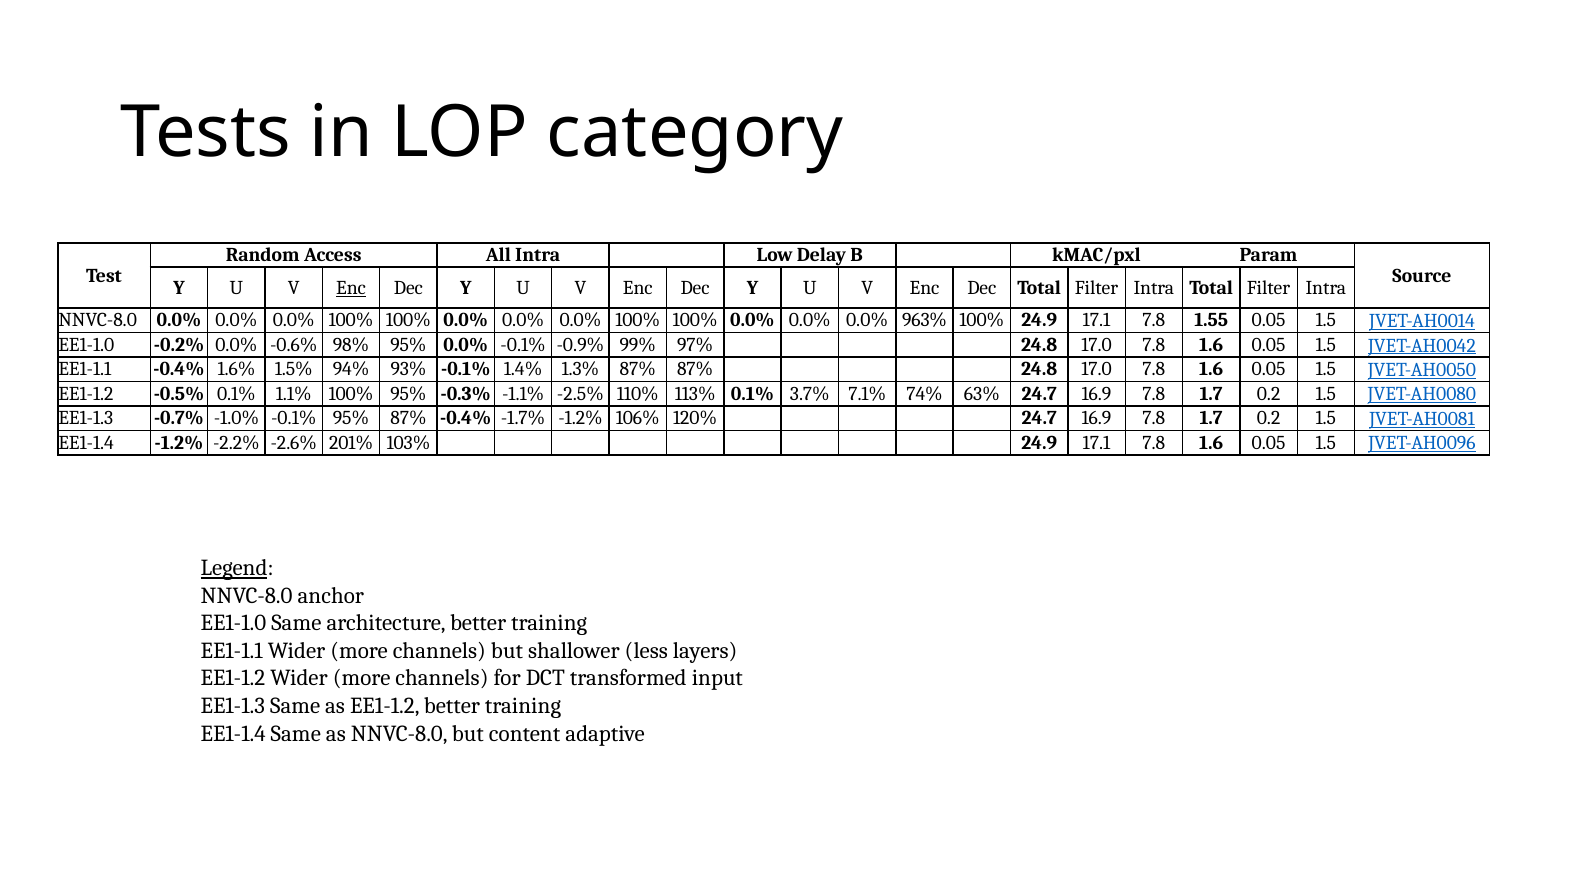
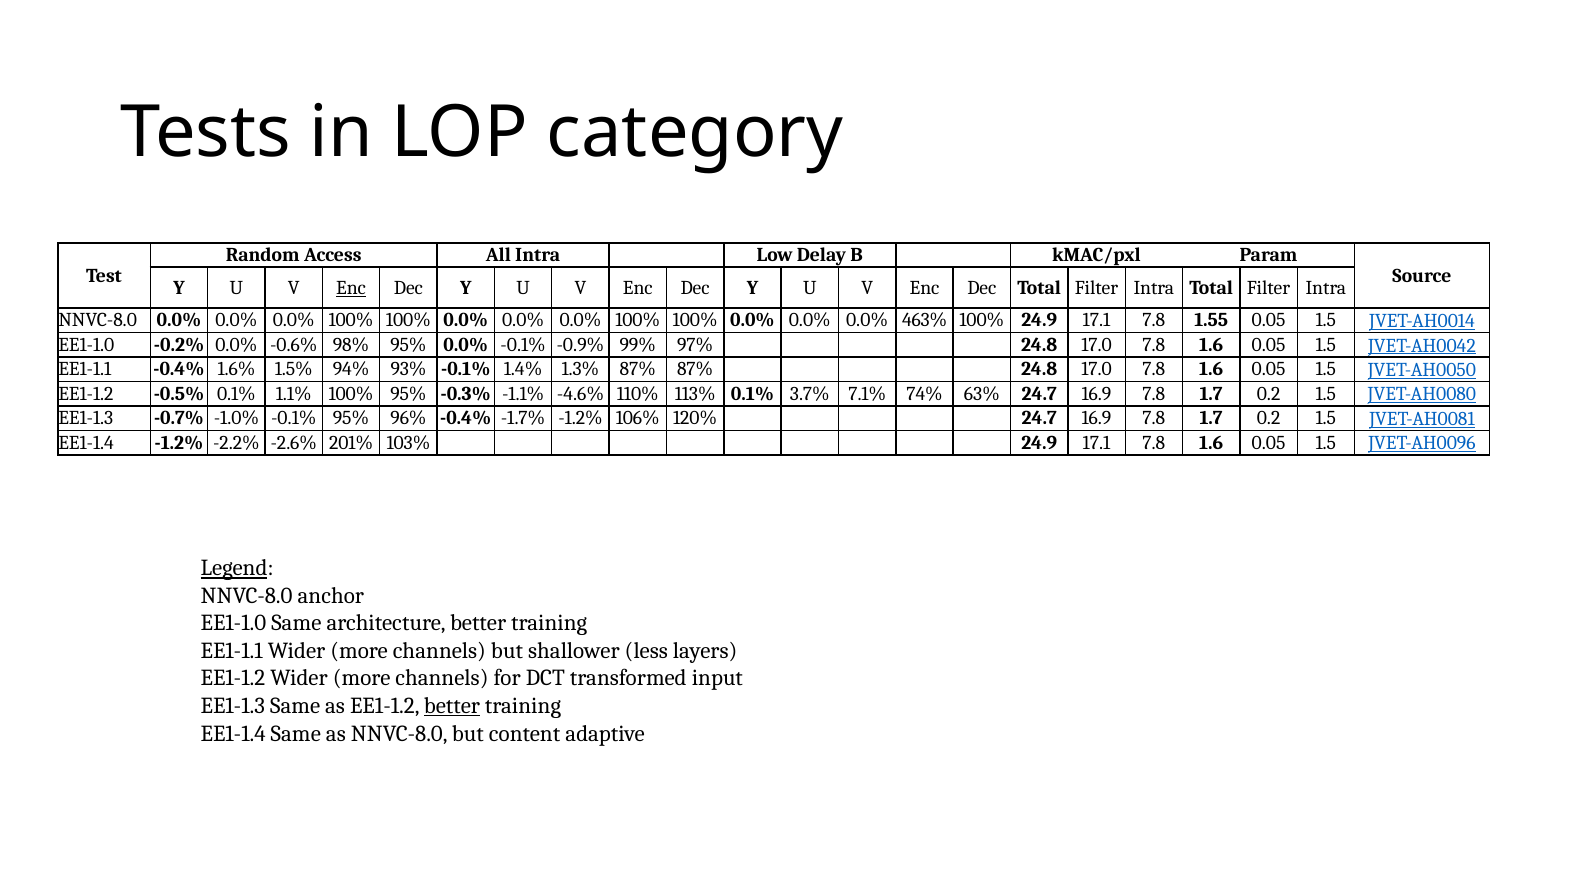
963%: 963% -> 463% (925, 320)
-2.5%: -2.5% -> -4.6% (580, 394)
95% 87%: 87% -> 96% (408, 418)
better underline: none -> present (452, 706)
